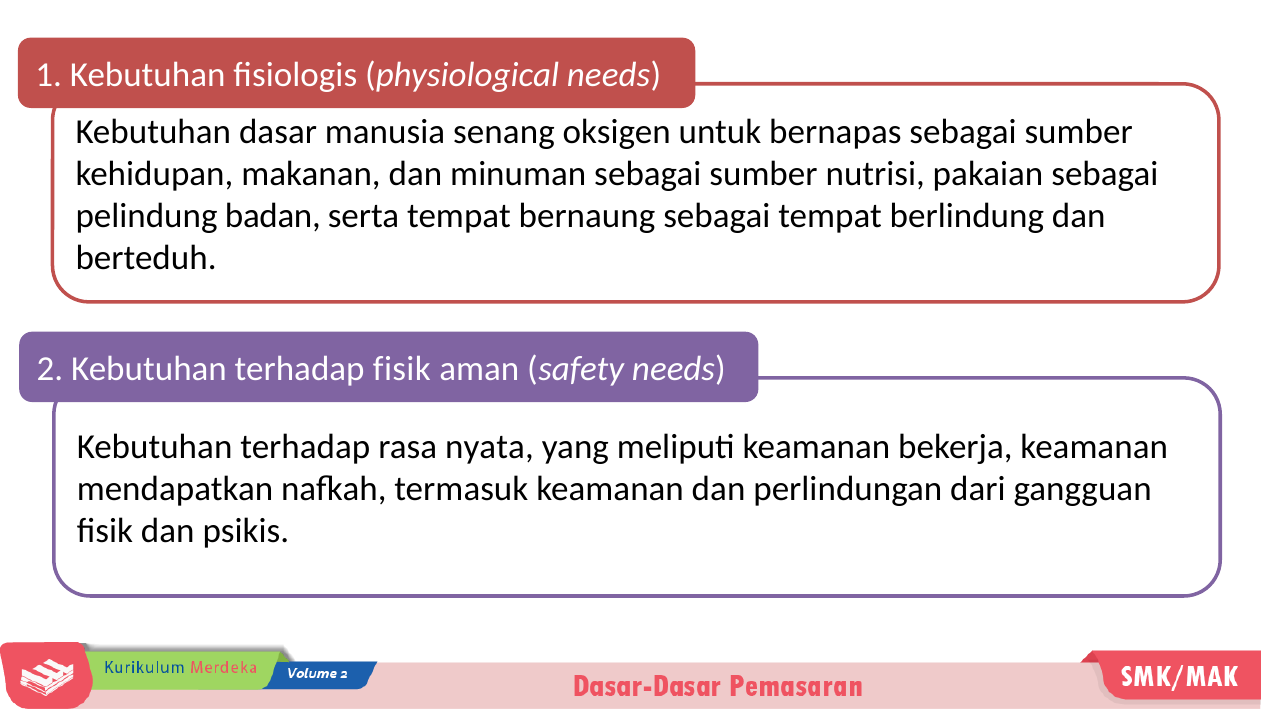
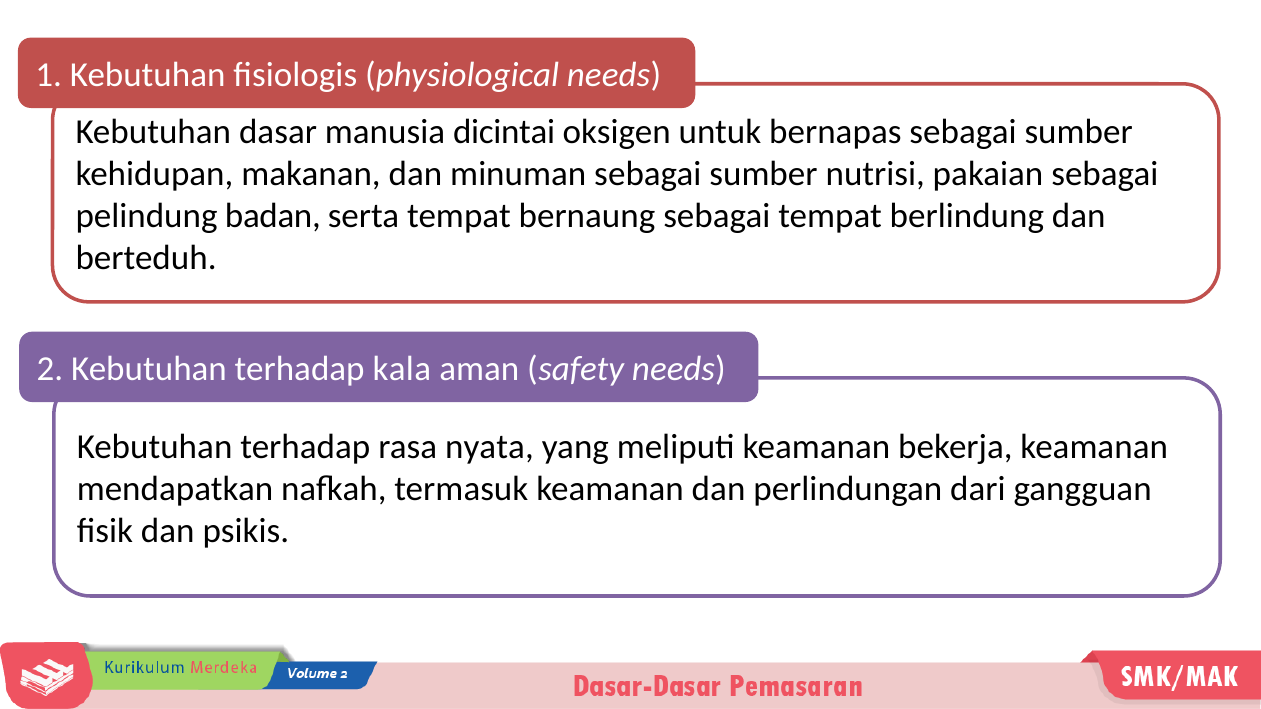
senang: senang -> dicintai (504, 132)
terhadap fisik: fisik -> kala (402, 369)
